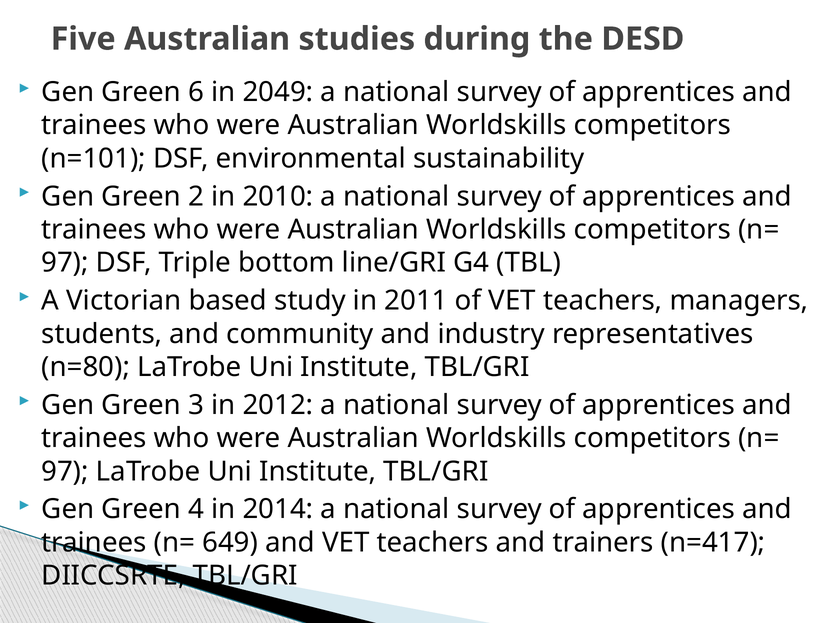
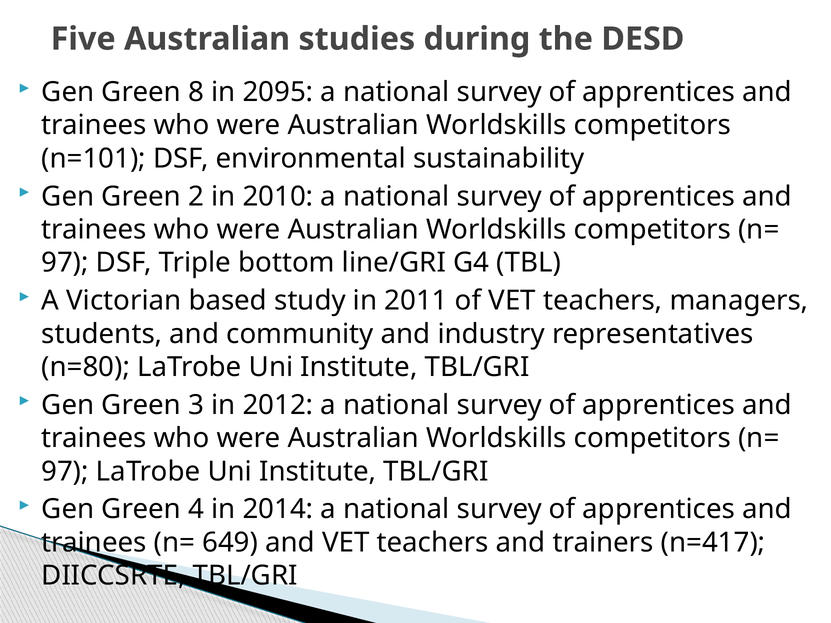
6: 6 -> 8 (196, 92)
2049: 2049 -> 2095 (278, 92)
